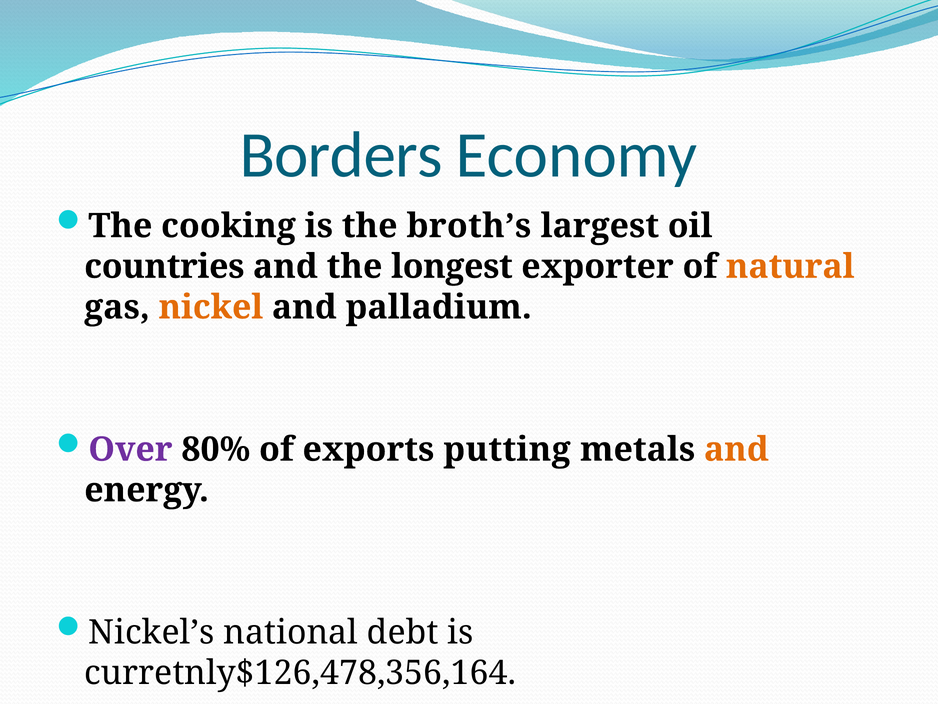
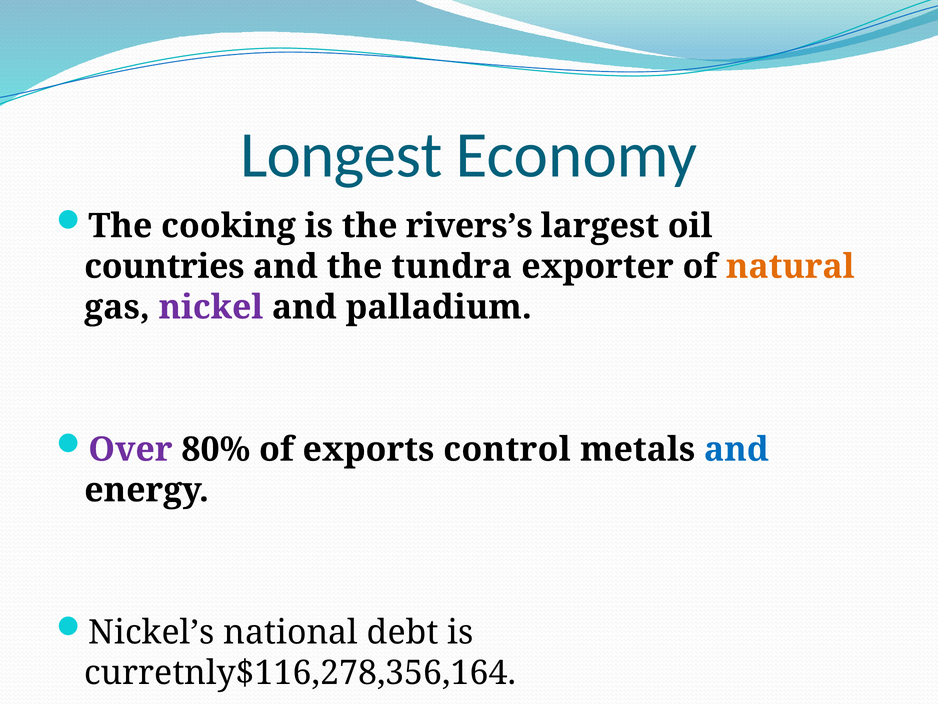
Borders: Borders -> Longest (341, 155)
broth’s: broth’s -> rivers’s (469, 226)
longest: longest -> tundra (452, 266)
nickel colour: orange -> purple (211, 307)
putting: putting -> control (507, 449)
and colour: orange -> blue (736, 449)
curretnly$126,478,356,164: curretnly$126,478,356,164 -> curretnly$116,278,356,164 (300, 673)
